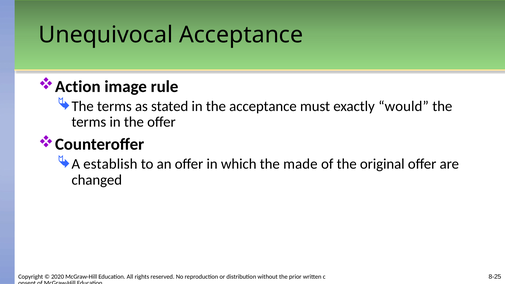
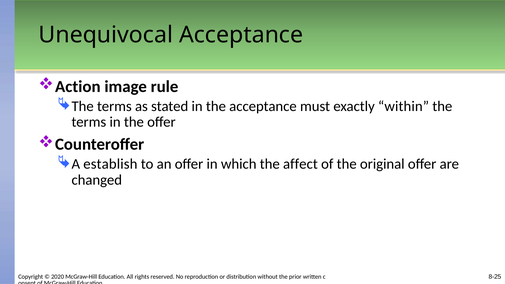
would: would -> within (404, 106)
made: made -> affect (300, 164)
